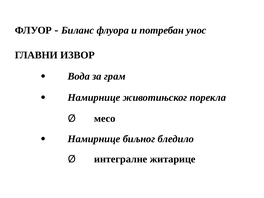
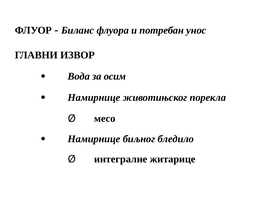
грам: грам -> осим (115, 76)
